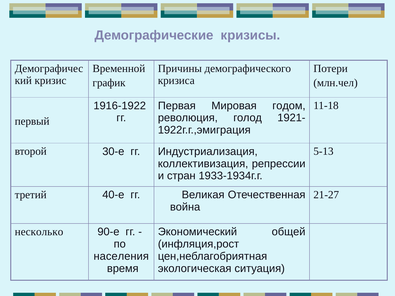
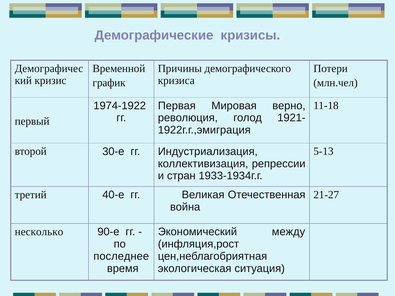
1916-1922: 1916-1922 -> 1974-1922 (120, 106)
годом: годом -> верно (289, 106)
общей: общей -> между (289, 232)
населения: населения -> последнее (121, 257)
